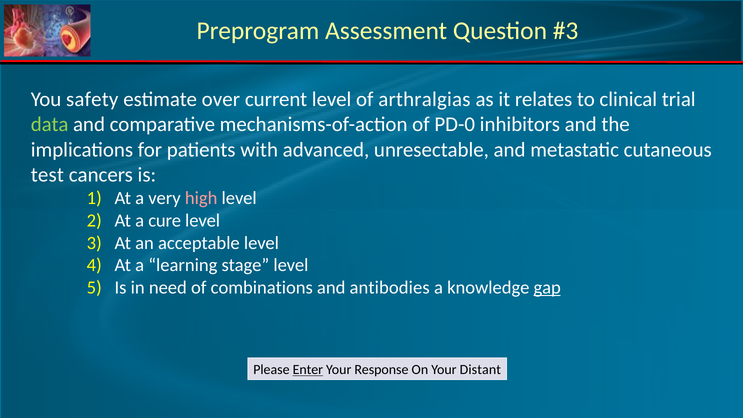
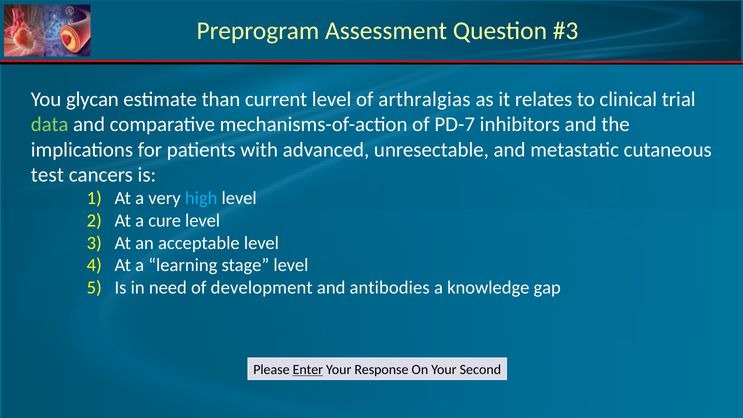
safety: safety -> glycan (92, 99)
over: over -> than (221, 99)
PD-0: PD-0 -> PD-7 (455, 125)
high colour: pink -> light blue (201, 198)
combinations: combinations -> development (262, 287)
gap underline: present -> none (547, 287)
Distant: Distant -> Second (480, 370)
